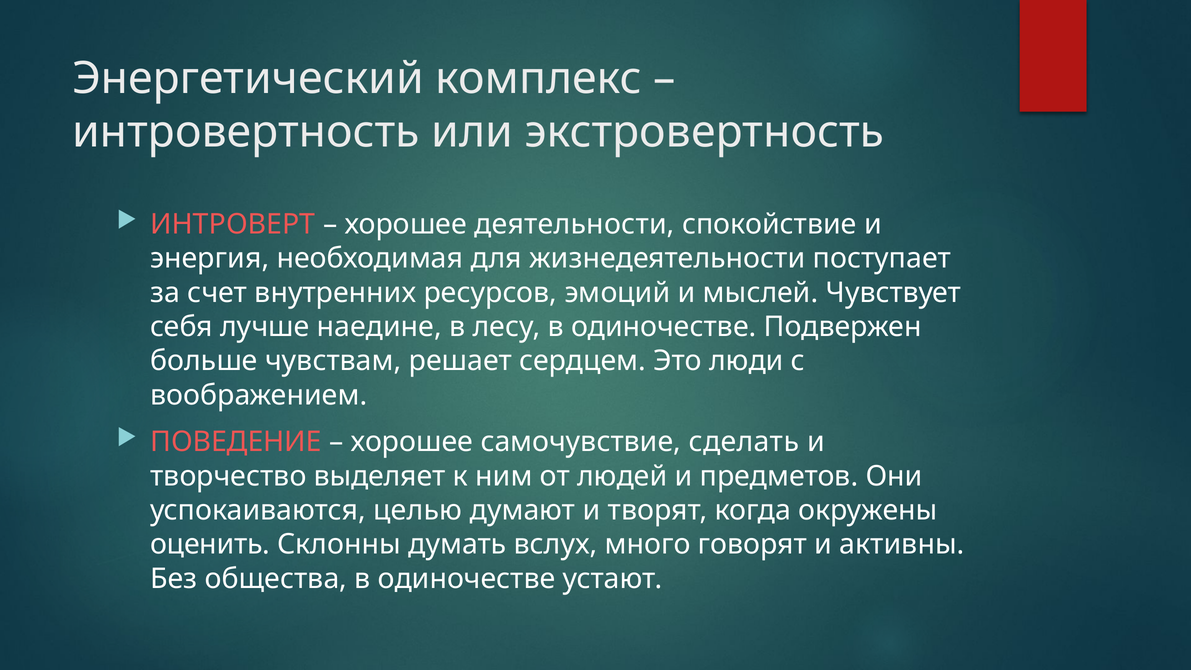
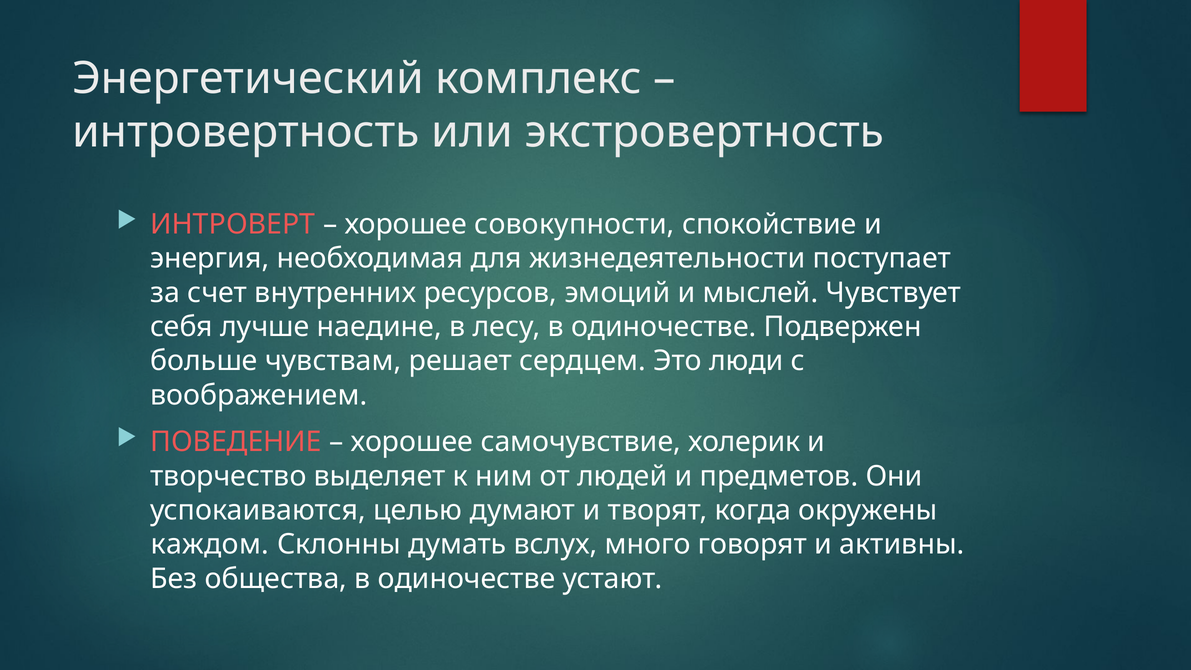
деятельности: деятельности -> совокупности (574, 224)
сделать: сделать -> холерик (744, 442)
оценить: оценить -> каждом (210, 545)
